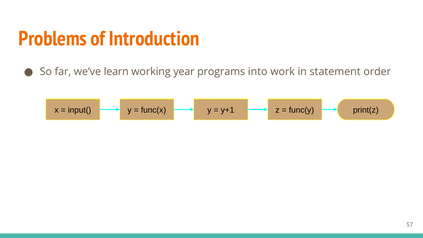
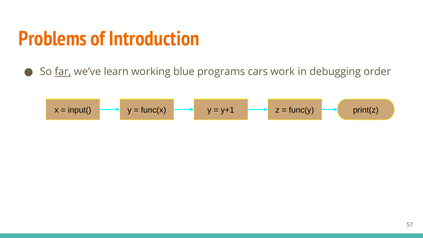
far underline: none -> present (63, 72)
year: year -> blue (184, 72)
into: into -> cars (258, 72)
statement: statement -> debugging (335, 72)
